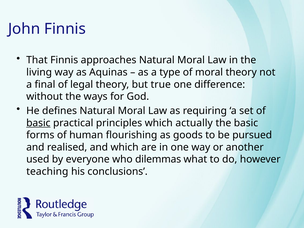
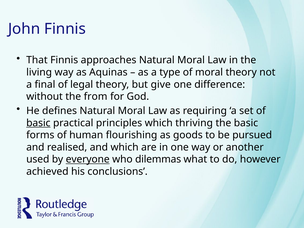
true: true -> give (161, 84)
ways: ways -> from (96, 97)
actually: actually -> thriving (194, 123)
everyone underline: none -> present (88, 159)
teaching: teaching -> achieved (47, 172)
